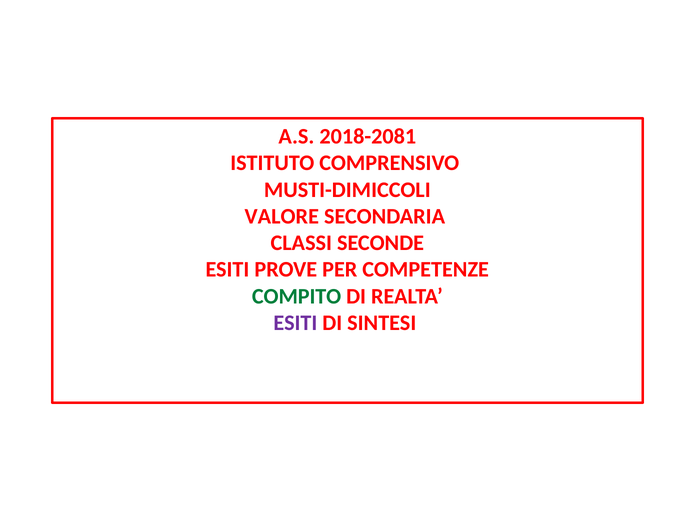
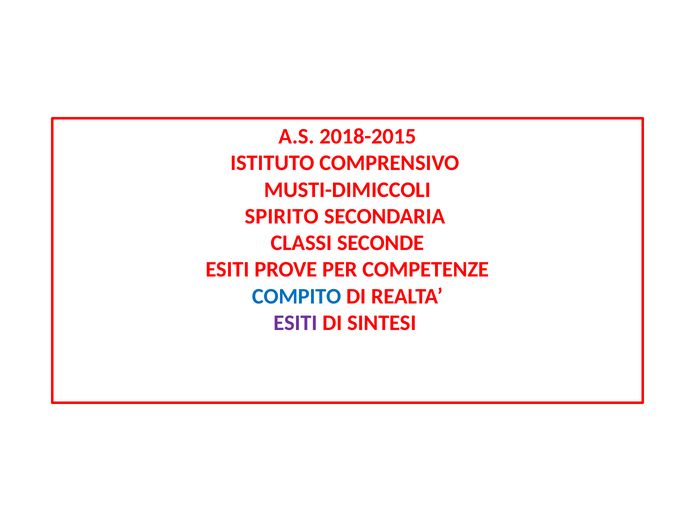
2018-2081: 2018-2081 -> 2018-2015 (368, 137)
VALORE: VALORE -> SPIRITO (282, 216)
COMPITO colour: green -> blue (297, 296)
